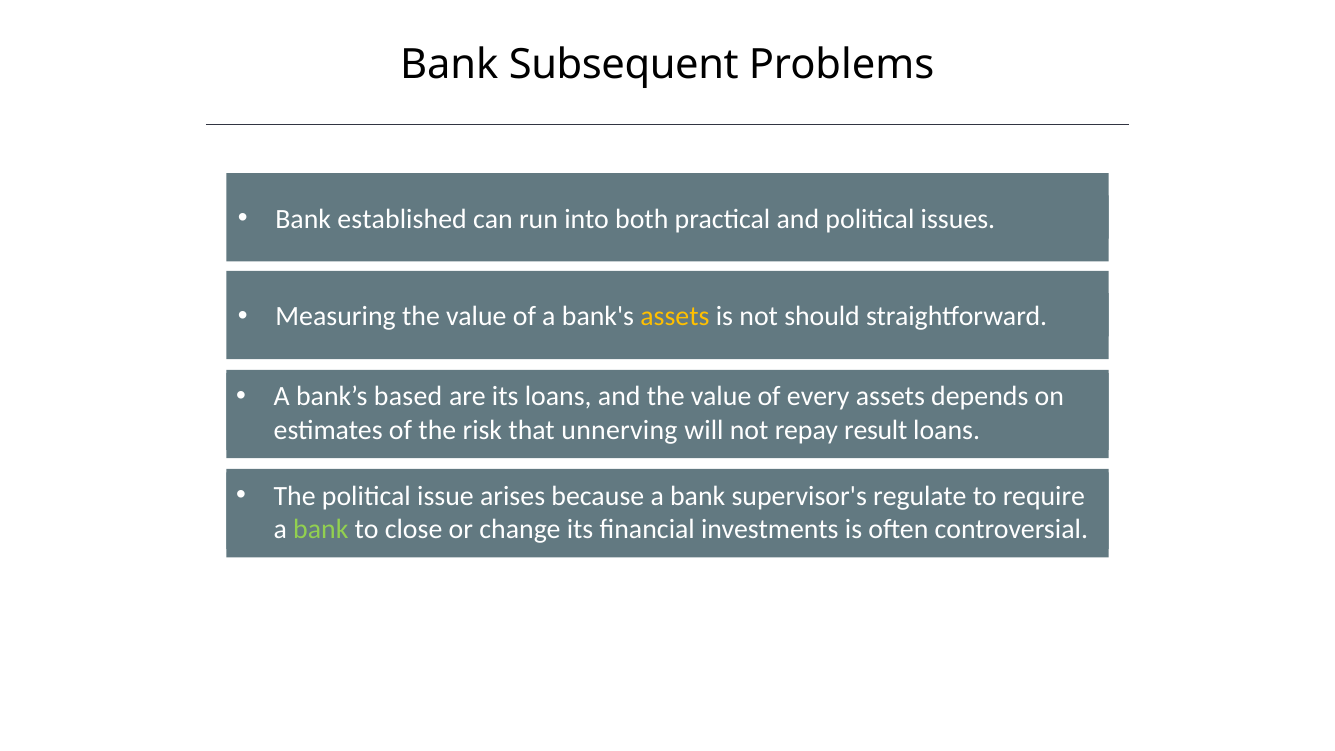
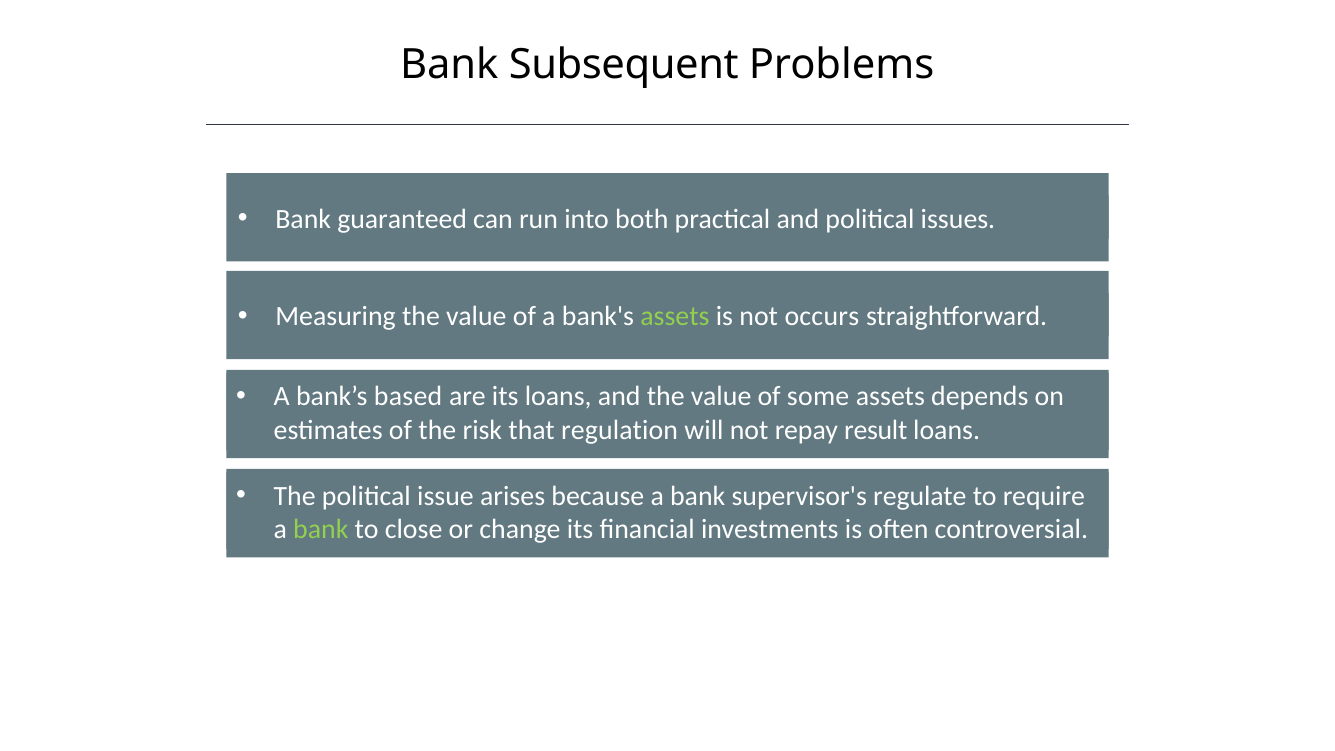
established: established -> guaranteed (402, 219)
assets colour: yellow -> light green (675, 317)
should: should -> occurs (822, 317)
every: every -> some (818, 397)
unnerving: unnerving -> regulation (620, 430)
